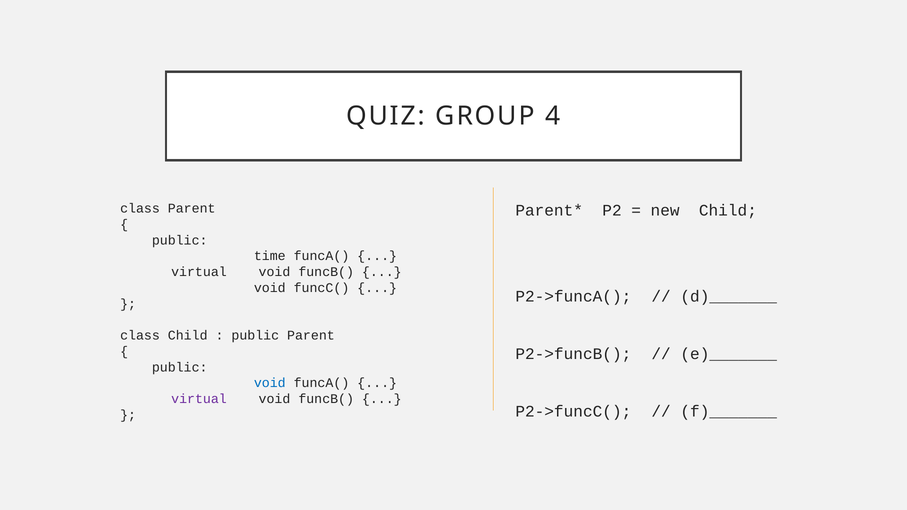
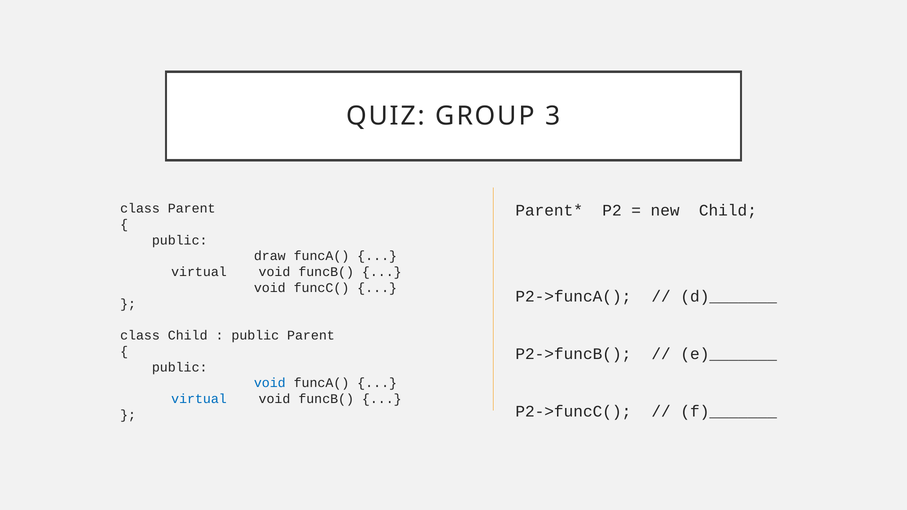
4: 4 -> 3 (553, 116)
time: time -> draw (270, 256)
virtual colour: purple -> blue (199, 399)
